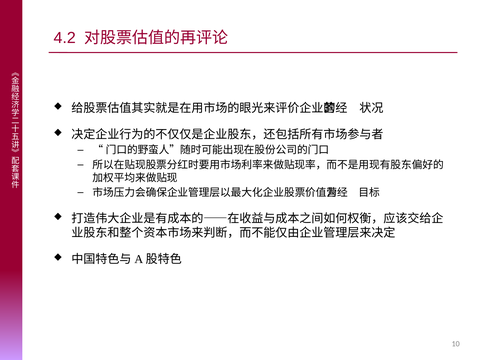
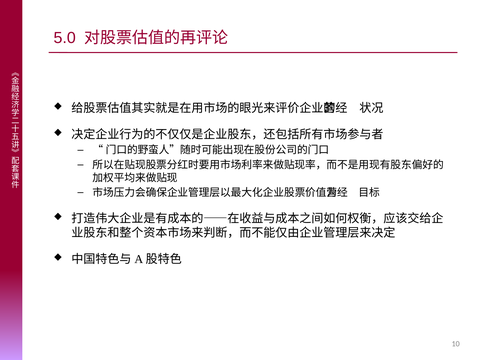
4.2: 4.2 -> 5.0 (65, 38)
